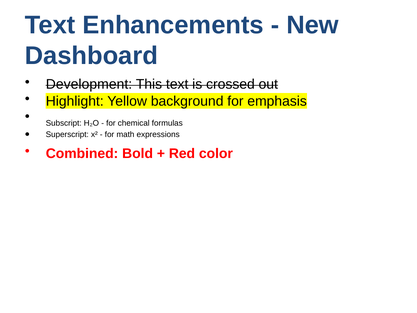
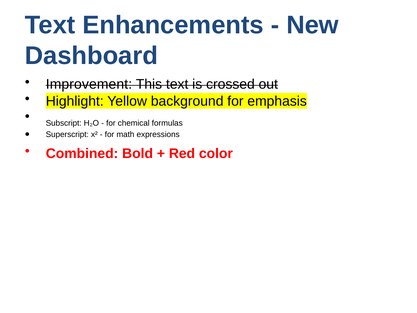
Development: Development -> Improvement (89, 84)
